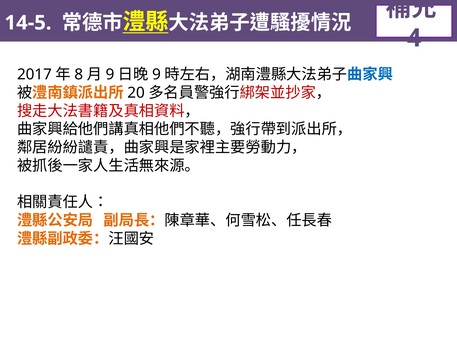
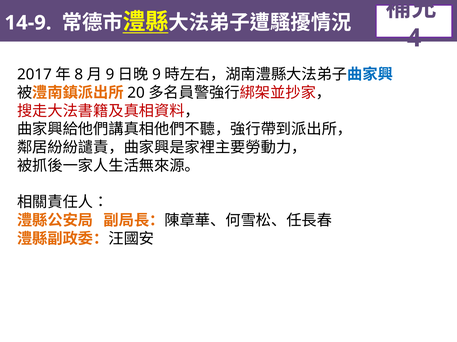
14-5: 14-5 -> 14-9 (28, 23)
